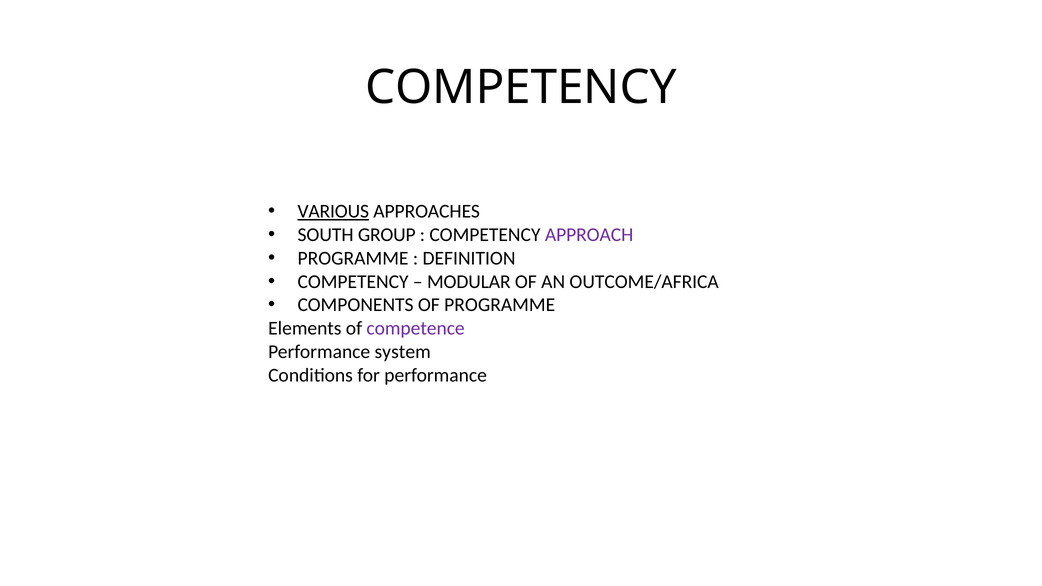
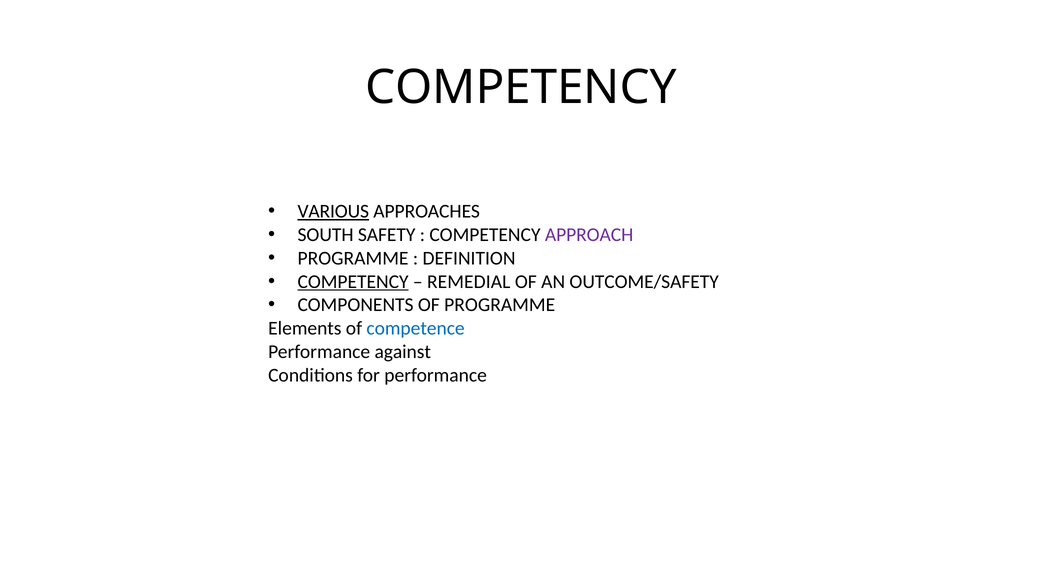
GROUP: GROUP -> SAFETY (387, 235)
COMPETENCY underline: none -> present (353, 282)
MODULAR: MODULAR -> REMEDIAL (469, 282)
OUTCOME/AFRICA: OUTCOME/AFRICA -> OUTCOME/SAFETY (644, 282)
competence colour: purple -> blue (416, 329)
system: system -> against (403, 352)
